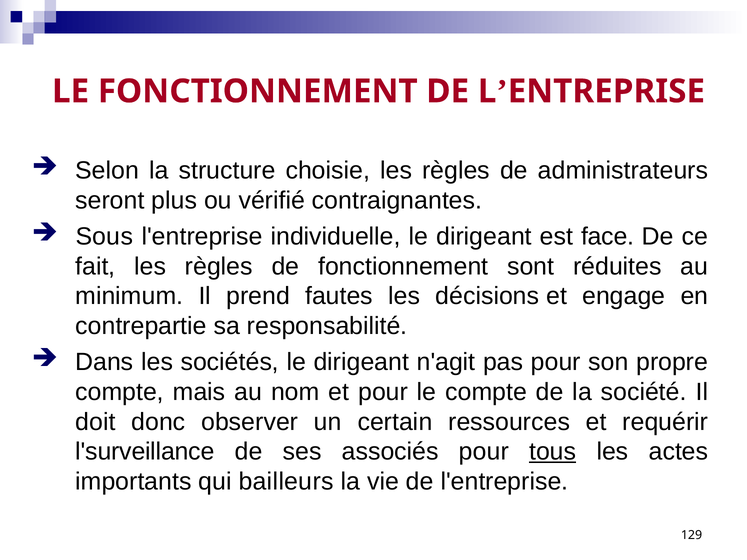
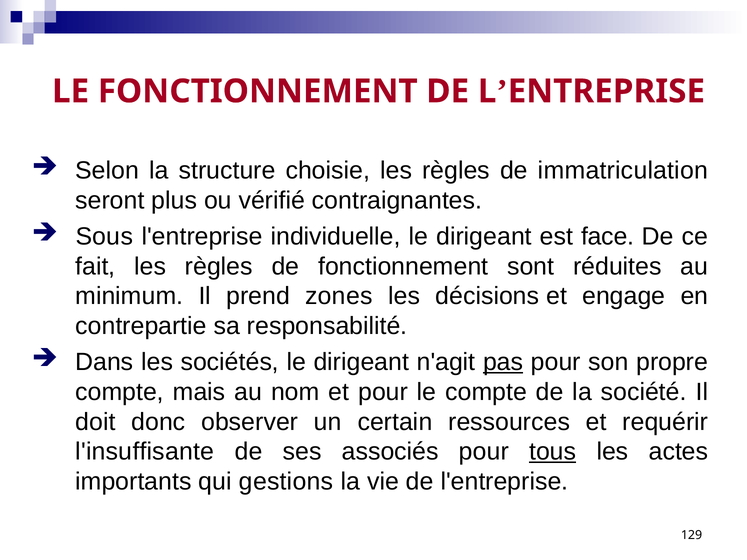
administrateurs: administrateurs -> immatriculation (623, 171)
fautes: fautes -> zones (339, 296)
pas underline: none -> present (503, 362)
l'surveillance: l'surveillance -> l'insuffisante (145, 452)
bailleurs: bailleurs -> gestions (286, 482)
